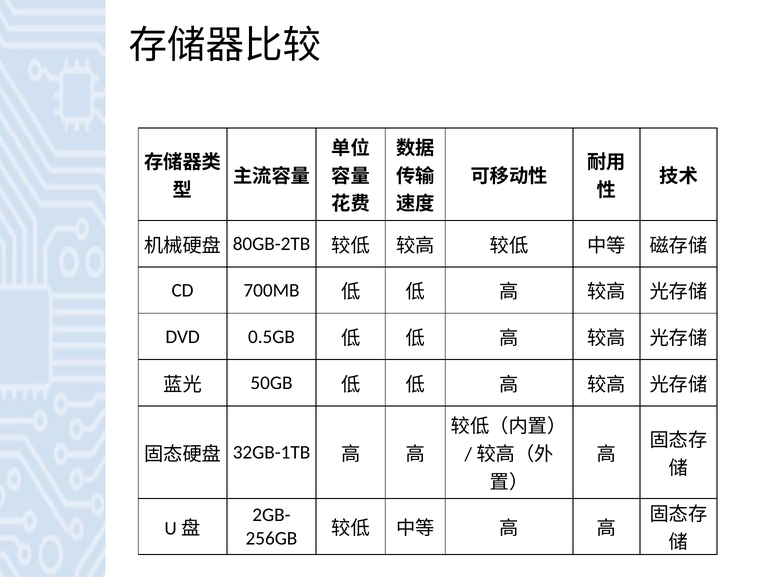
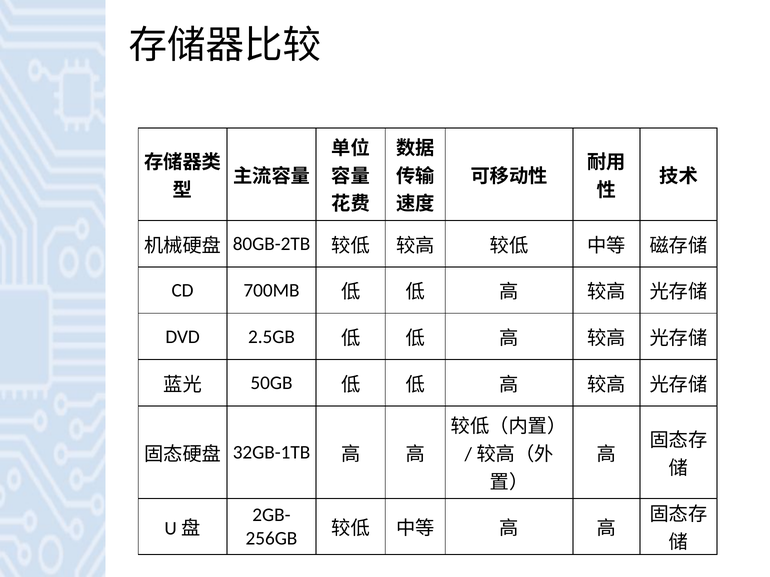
0.5GB: 0.5GB -> 2.5GB (271, 337)
